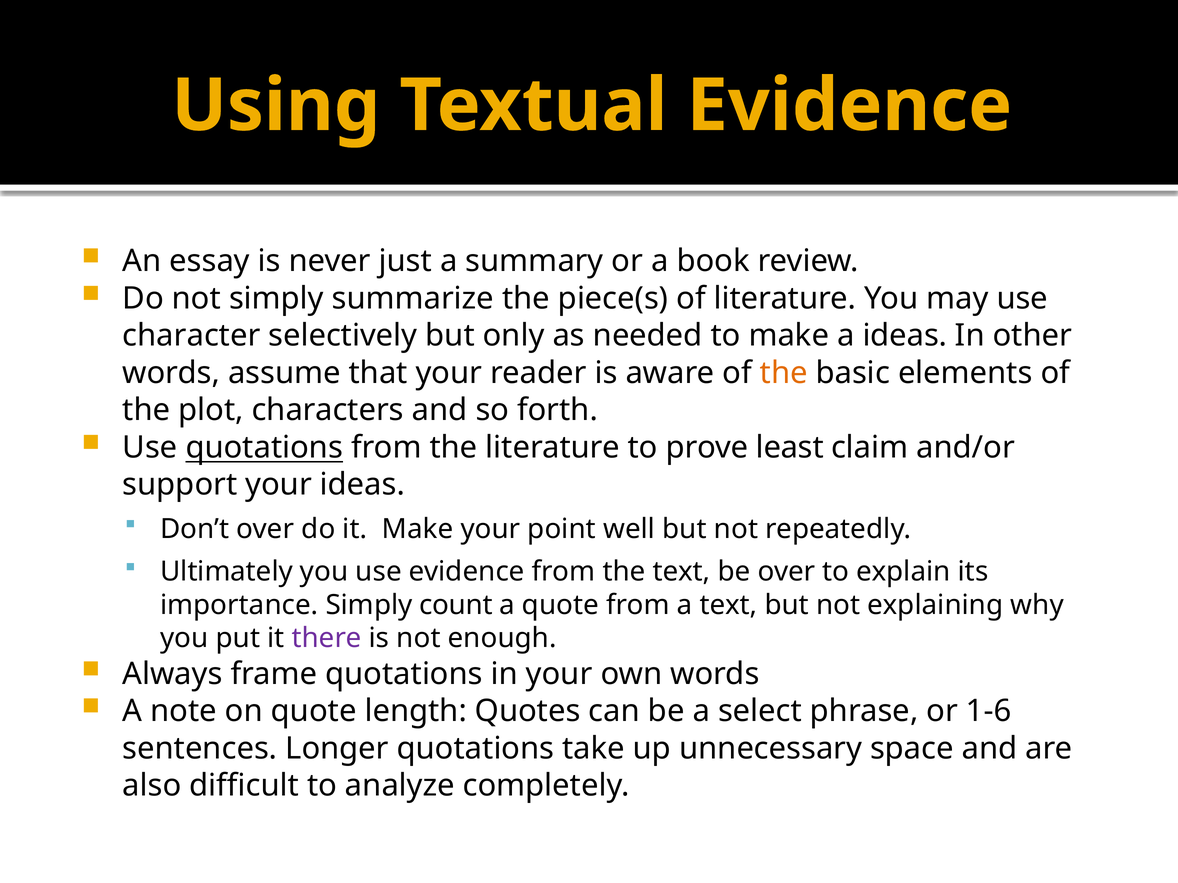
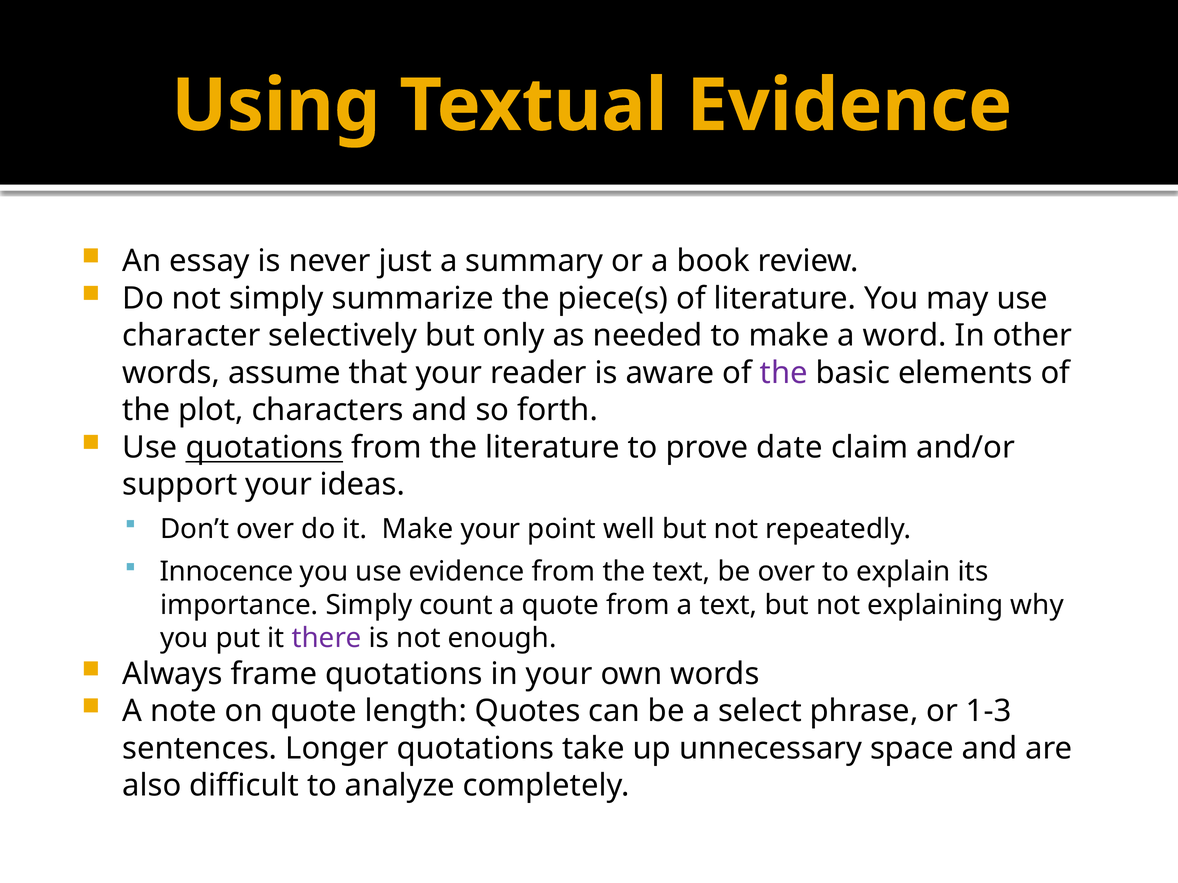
a ideas: ideas -> word (905, 336)
the colour: orange -> purple (784, 373)
least: least -> date (790, 448)
Ultimately: Ultimately -> Innocence (227, 572)
1-6: 1-6 -> 1-3 (989, 712)
